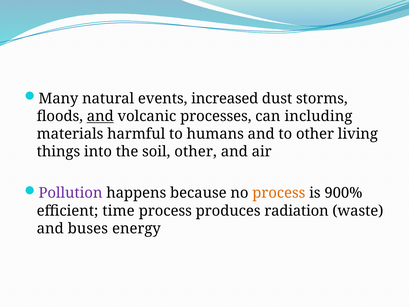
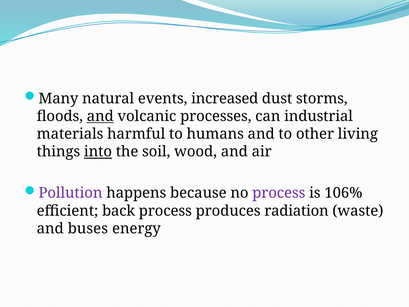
including: including -> industrial (319, 116)
into underline: none -> present (98, 152)
soil other: other -> wood (196, 152)
process colour: orange -> purple (279, 193)
900%: 900% -> 106% (343, 193)
time: time -> back (119, 211)
